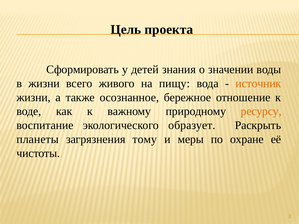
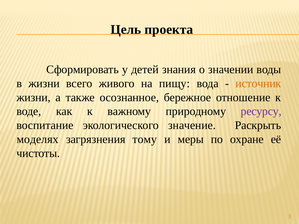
ресурсу colour: orange -> purple (261, 111)
образует: образует -> значение (192, 125)
планеты: планеты -> моделях (38, 139)
